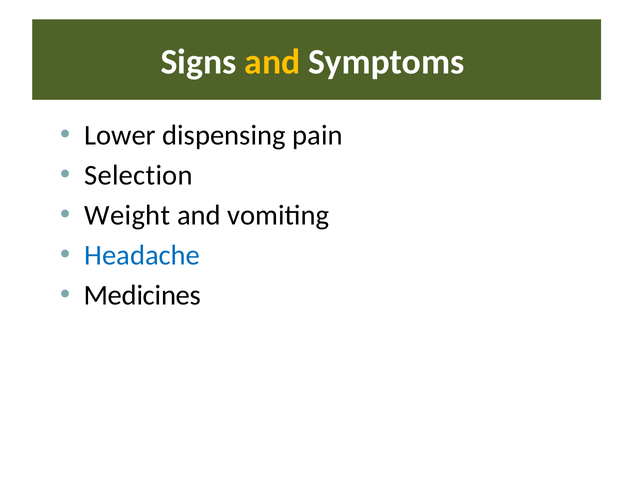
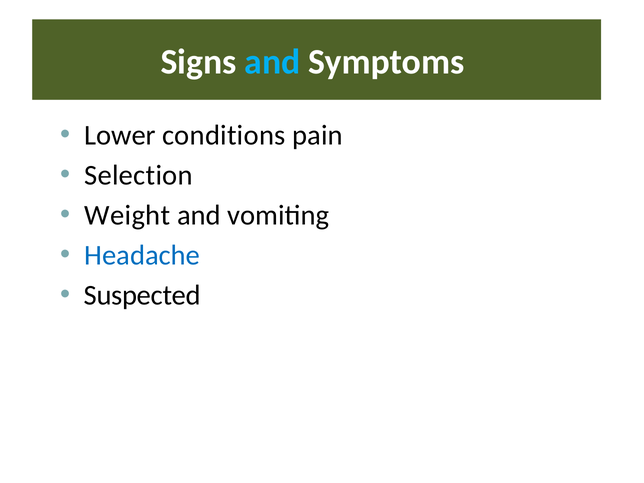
and colour: yellow -> light blue (272, 62)
dispensing: dispensing -> conditions (224, 135)
Medicines: Medicines -> Suspected (142, 295)
